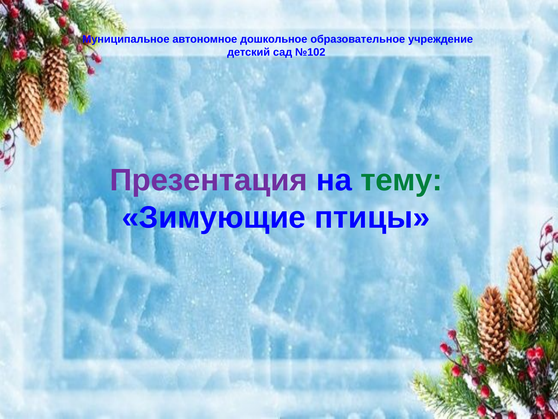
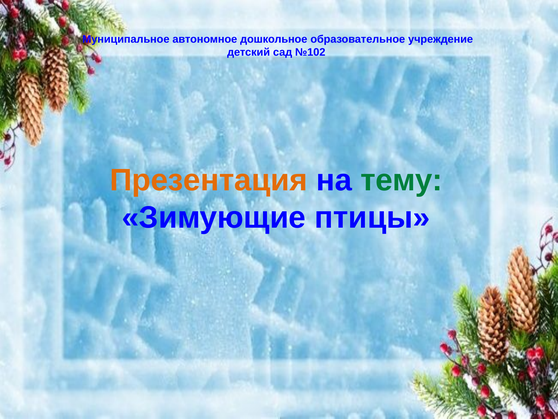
Презентация colour: purple -> orange (209, 180)
